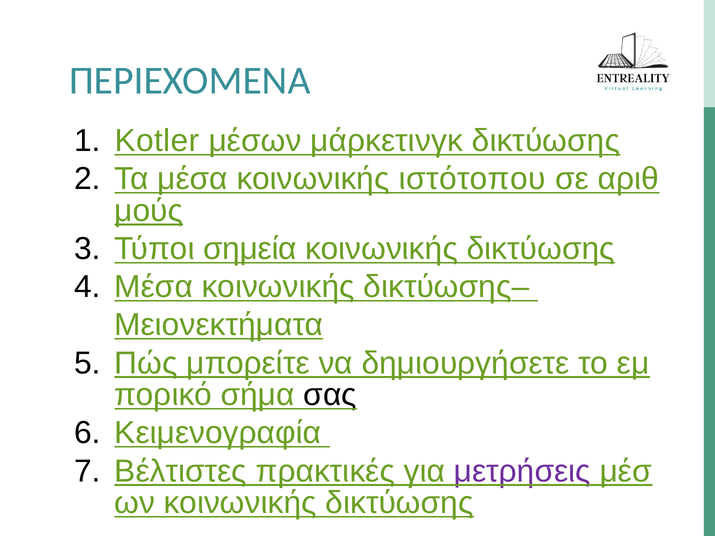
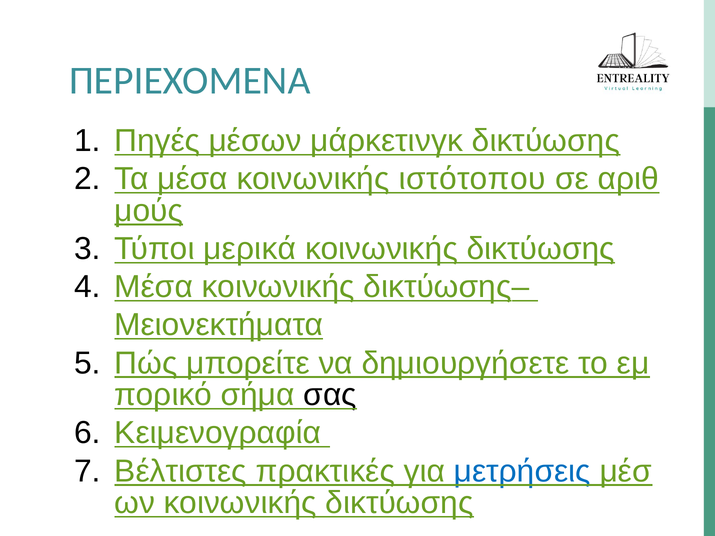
Kotler: Kotler -> Πηγές (157, 141)
σημεία: σημεία -> μερικά (250, 249)
μετρήσεις colour: purple -> blue (522, 471)
